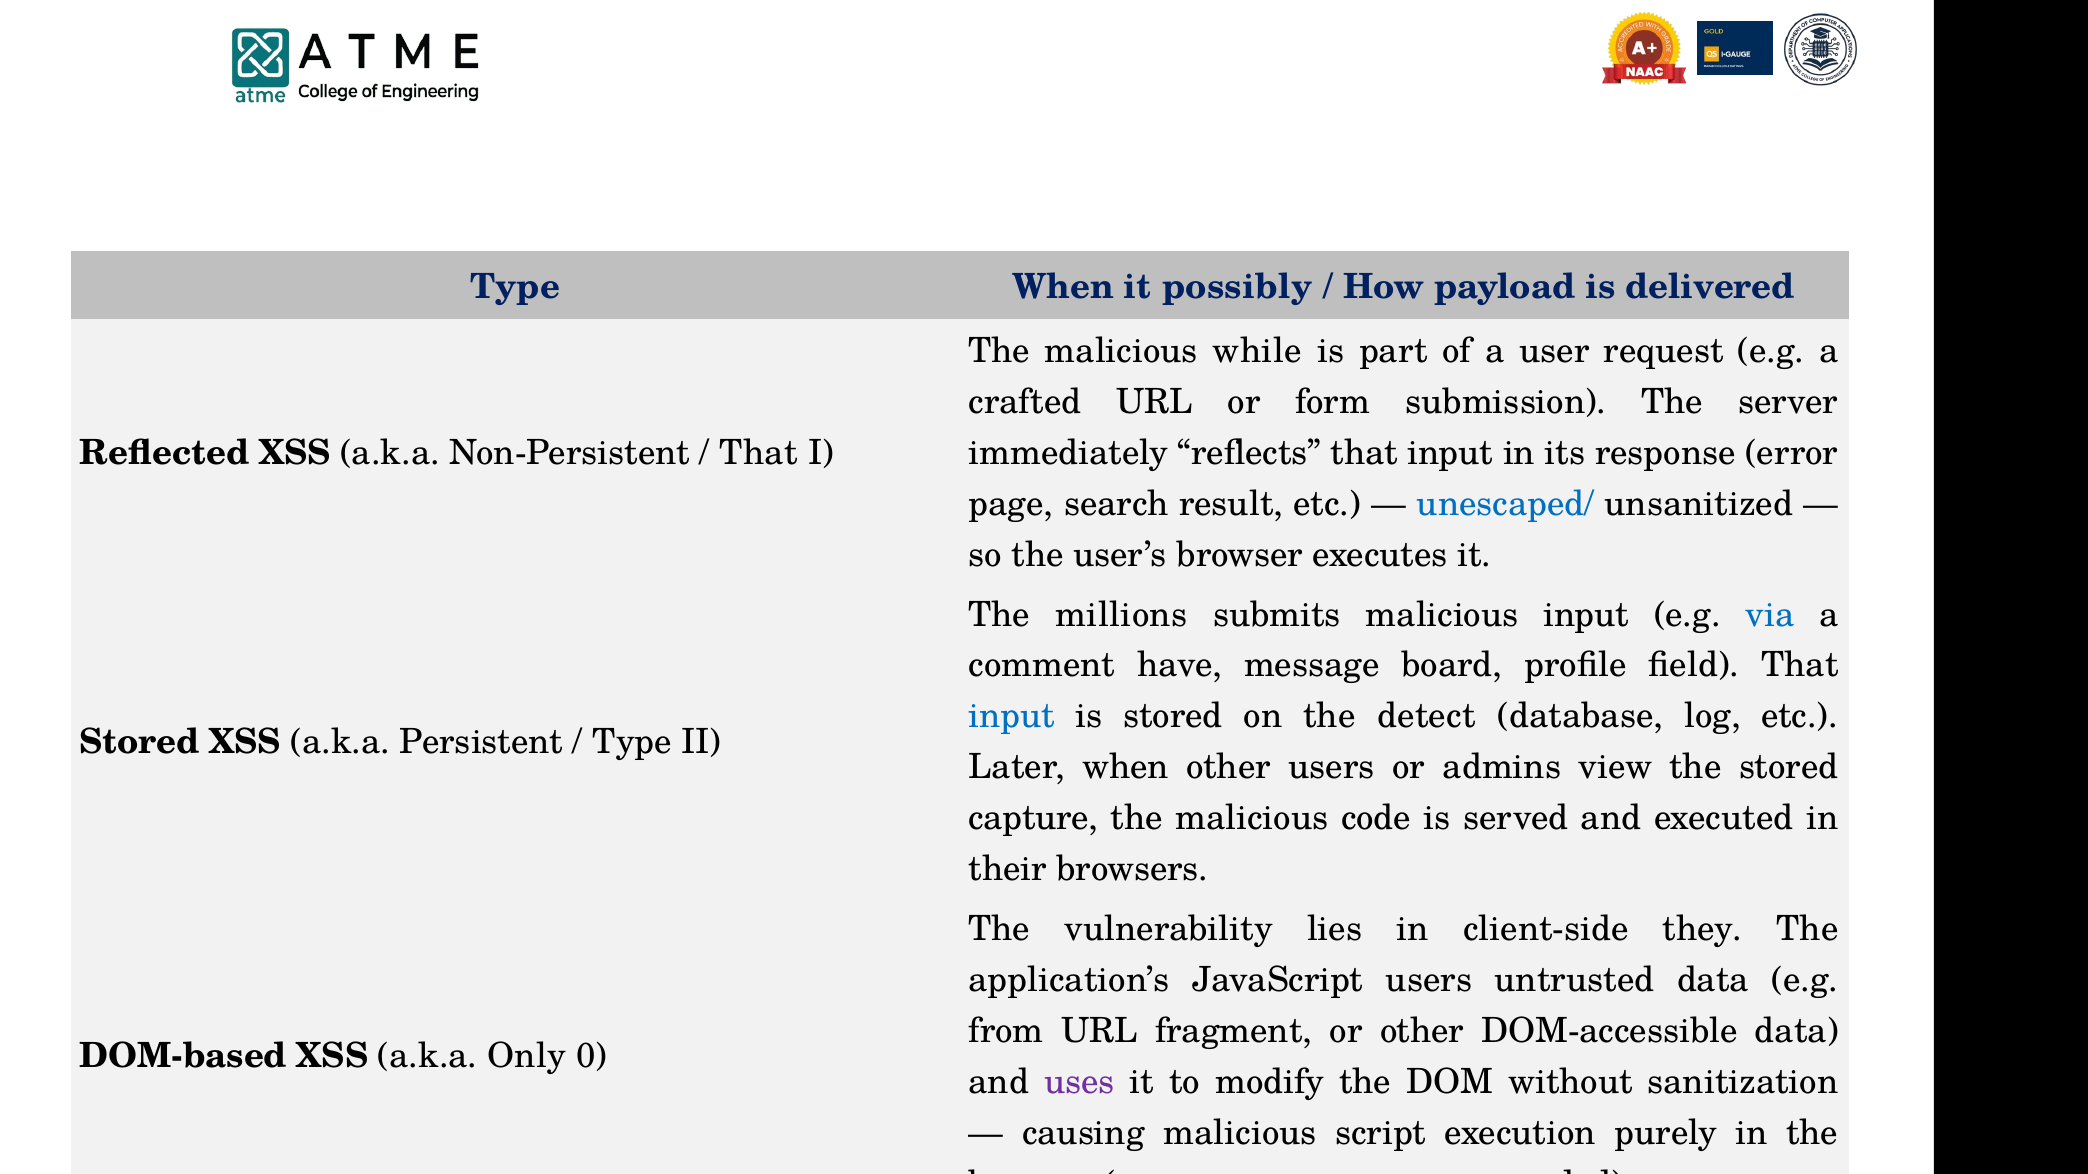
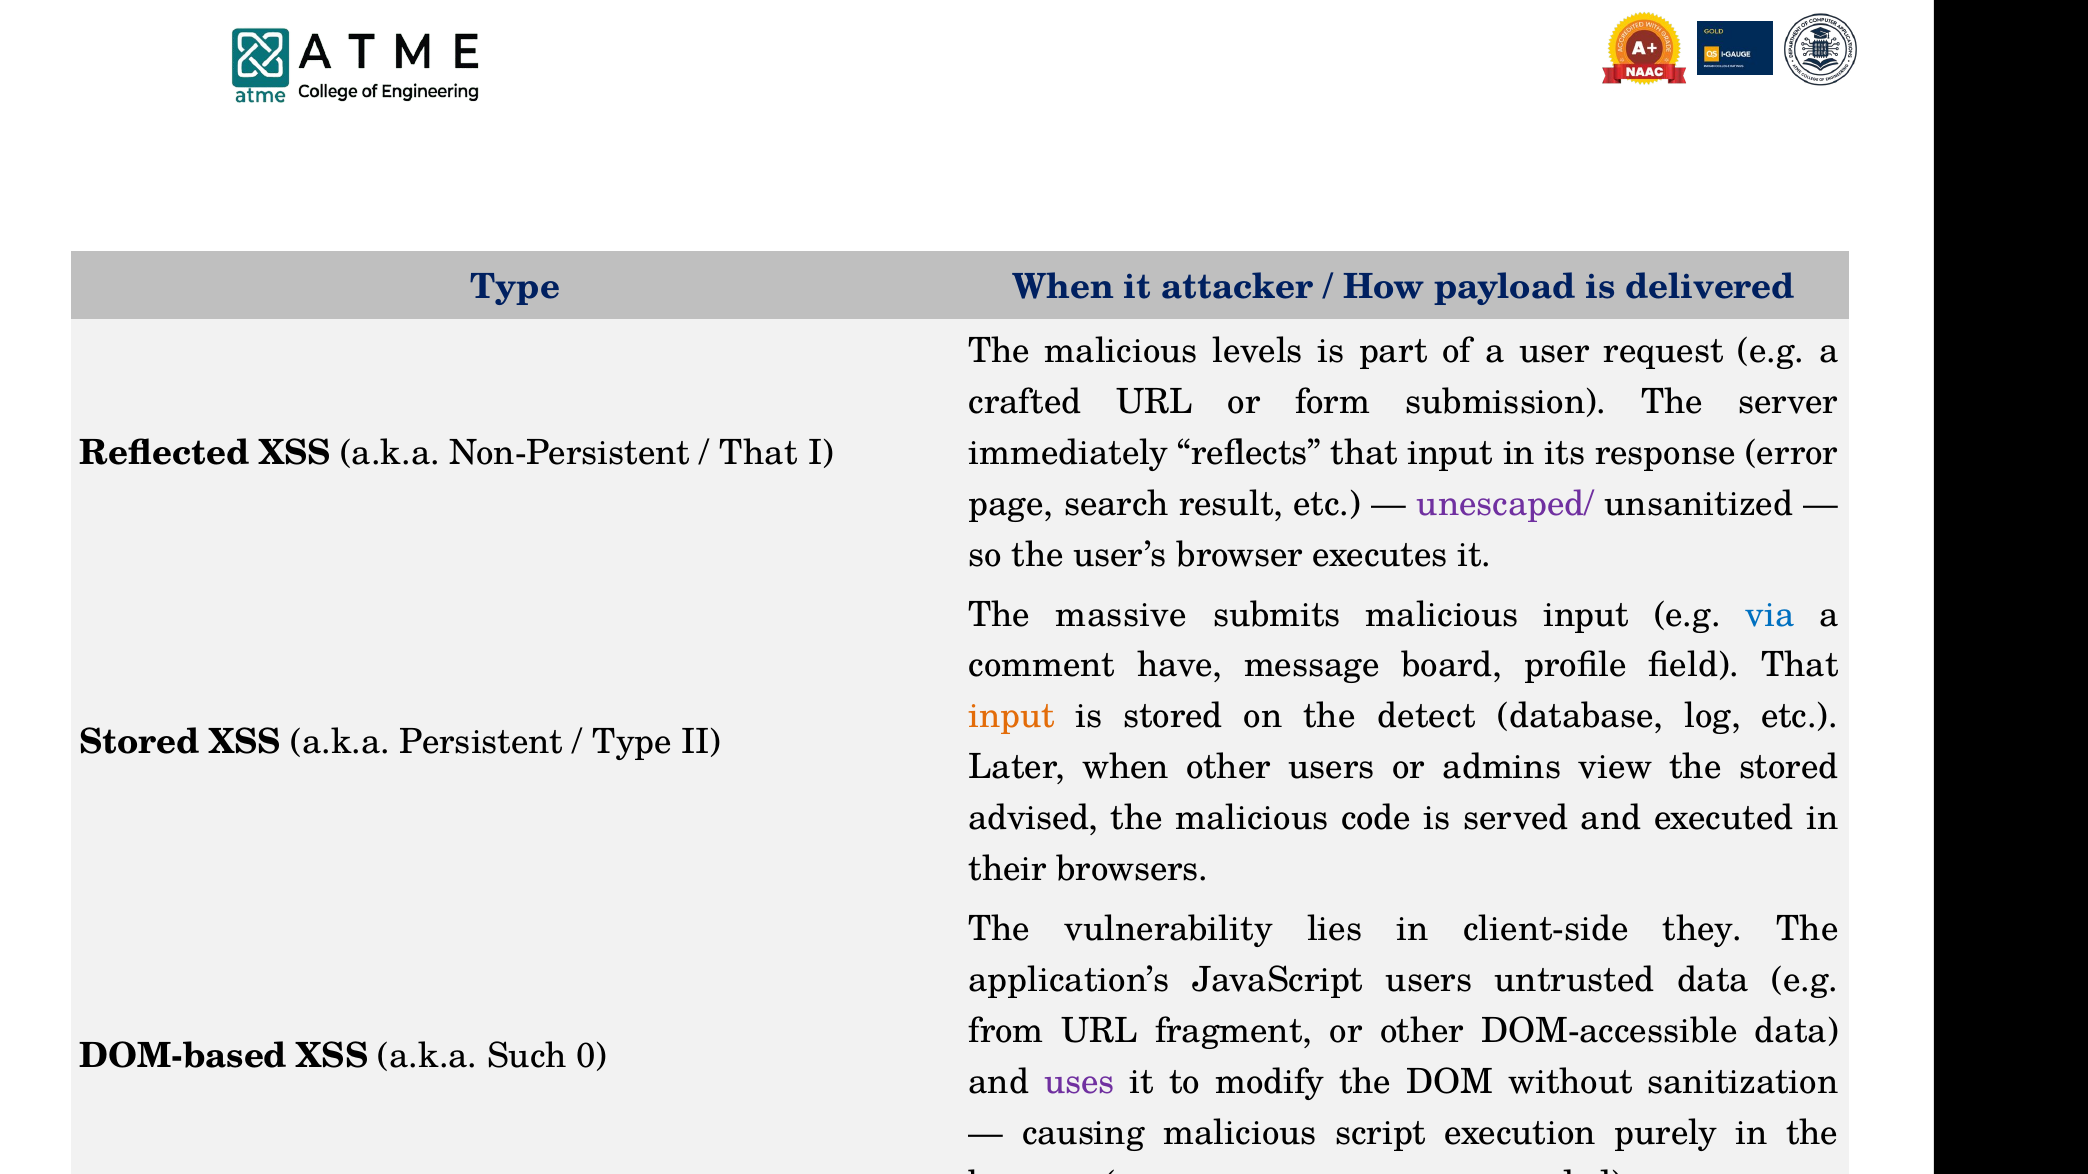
possibly: possibly -> attacker (1238, 287)
while: while -> levels (1258, 351)
unescaped/ colour: blue -> purple (1506, 504)
millions: millions -> massive (1122, 615)
input colour: blue -> orange (1012, 717)
capture: capture -> advised (1034, 818)
Only: Only -> Such (527, 1057)
